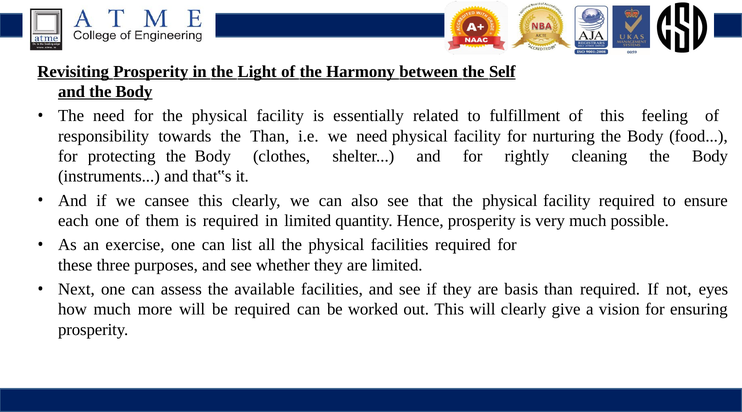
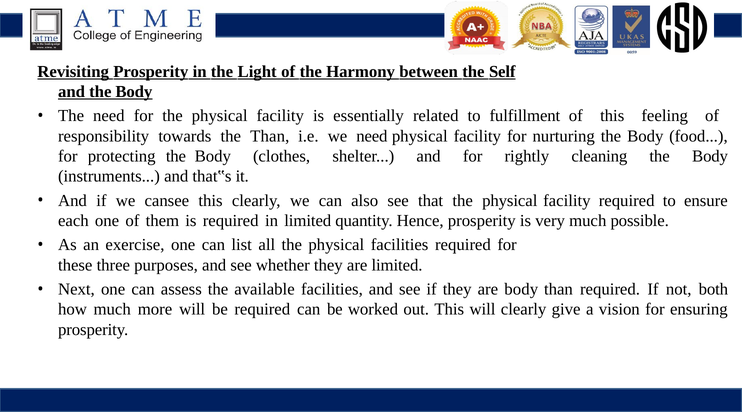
are basis: basis -> body (521, 289)
eyes: eyes -> both (713, 289)
